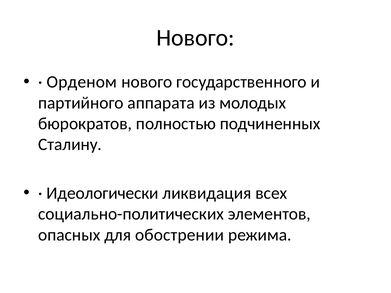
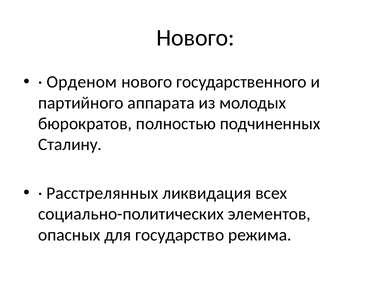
Идеологически: Идеологически -> Расстрелянных (102, 193)
обострении: обострении -> государство (180, 235)
